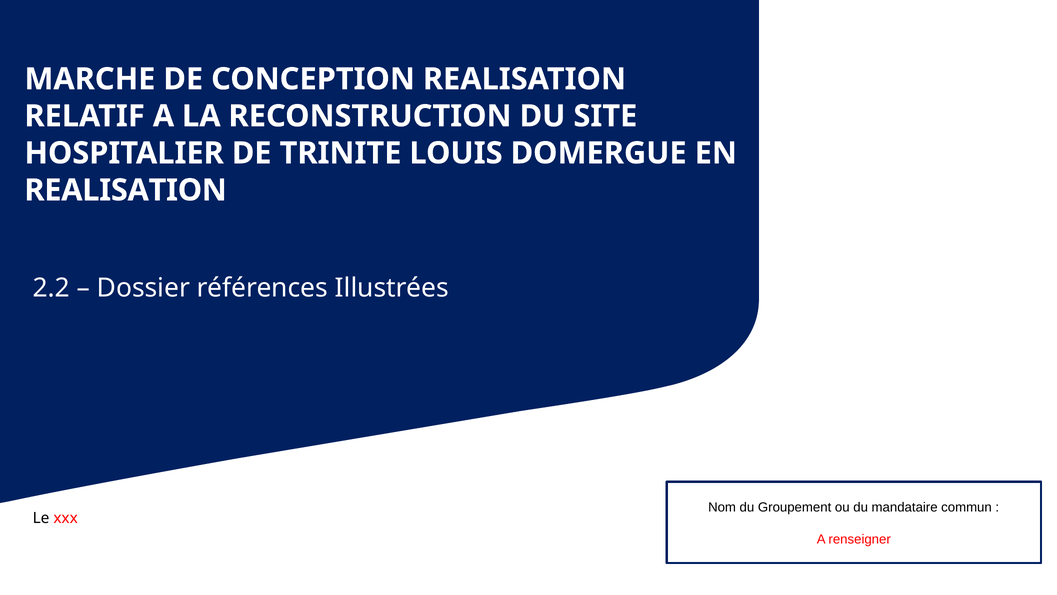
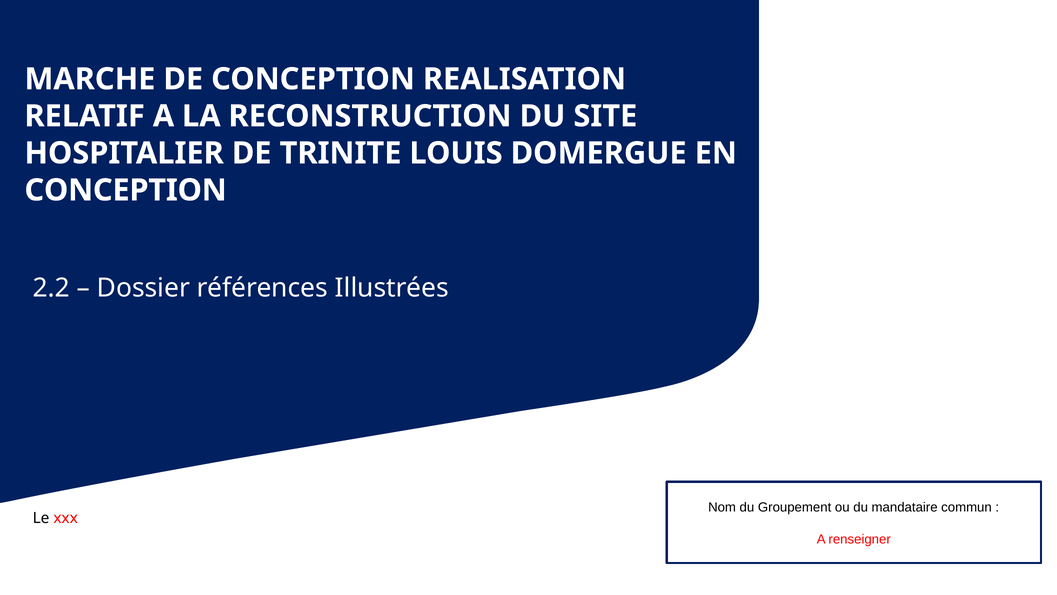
REALISATION: REALISATION -> CONCEPTION (126, 190)
